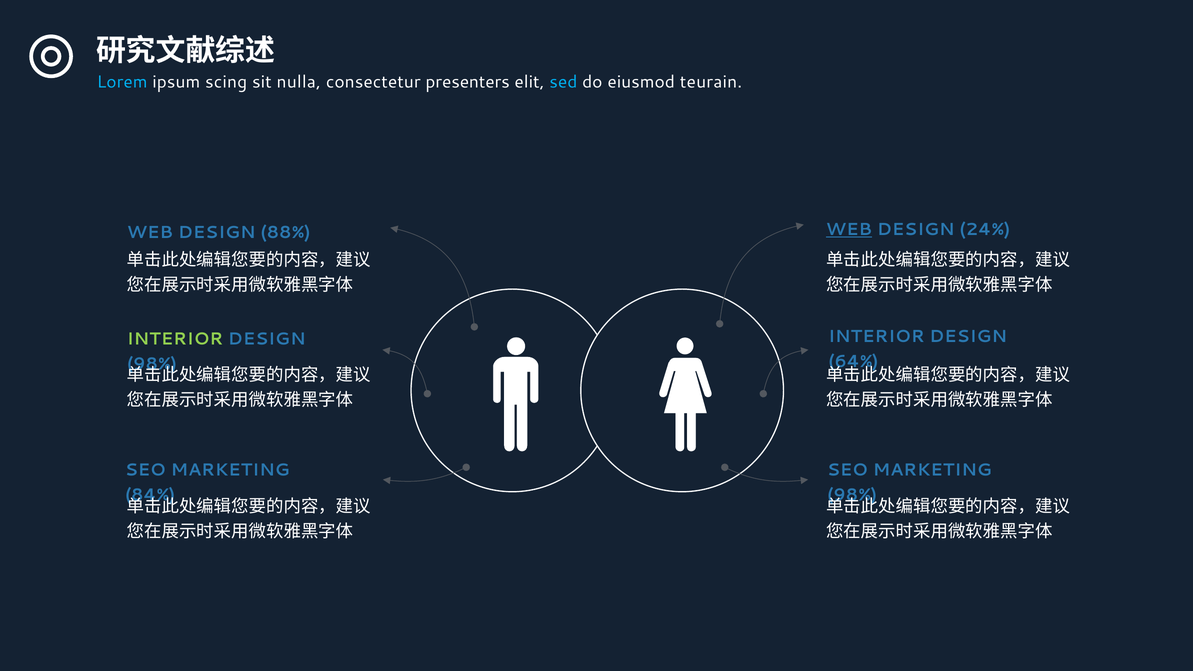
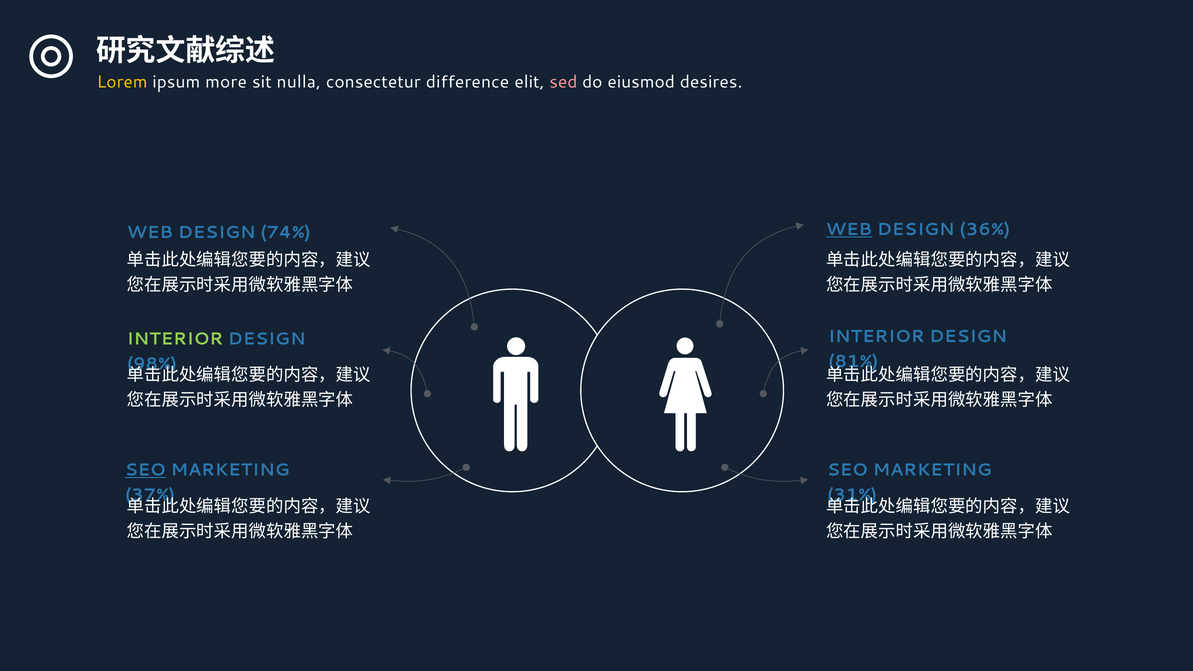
Lorem colour: light blue -> yellow (122, 82)
scing: scing -> more (226, 82)
presenters: presenters -> difference (468, 82)
sed colour: light blue -> pink (563, 82)
teurain: teurain -> desires (711, 82)
24%: 24% -> 36% (985, 230)
88%: 88% -> 74% (286, 233)
64%: 64% -> 81% (853, 361)
SEO underline: none -> present (145, 470)
98%: 98% -> 31% (852, 495)
84%: 84% -> 37% (150, 495)
